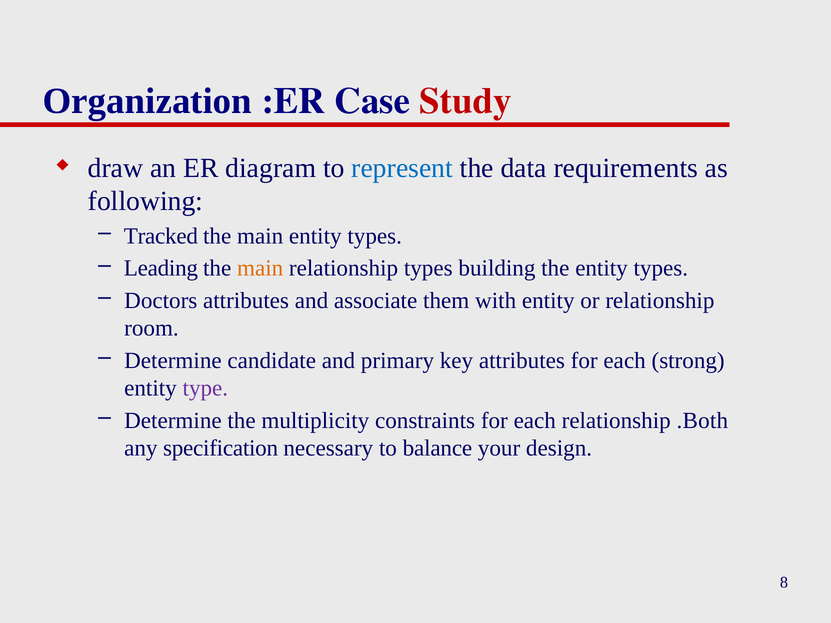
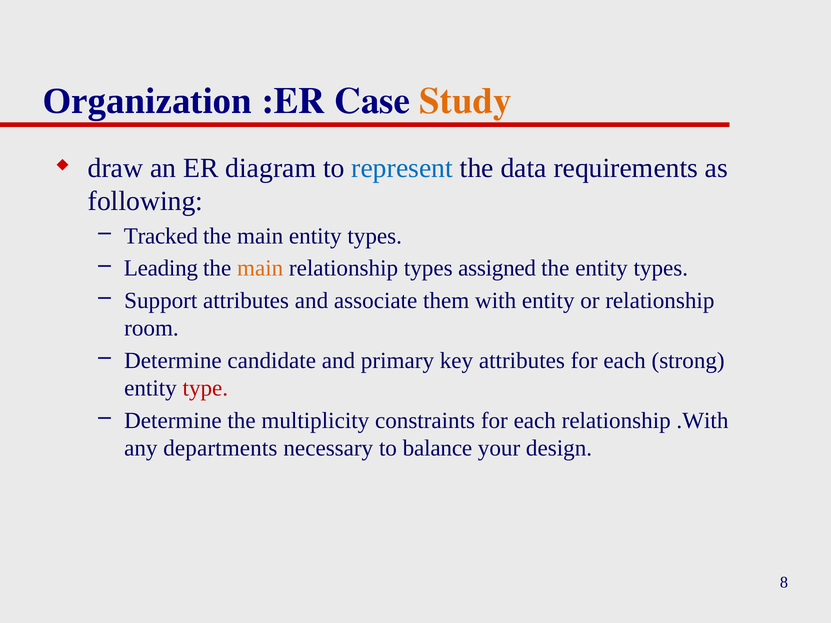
Study colour: red -> orange (466, 101)
building: building -> assigned (497, 268)
Doctors: Doctors -> Support (161, 301)
type colour: purple -> red (205, 388)
.Both: .Both -> .With (702, 421)
specification: specification -> departments (220, 448)
